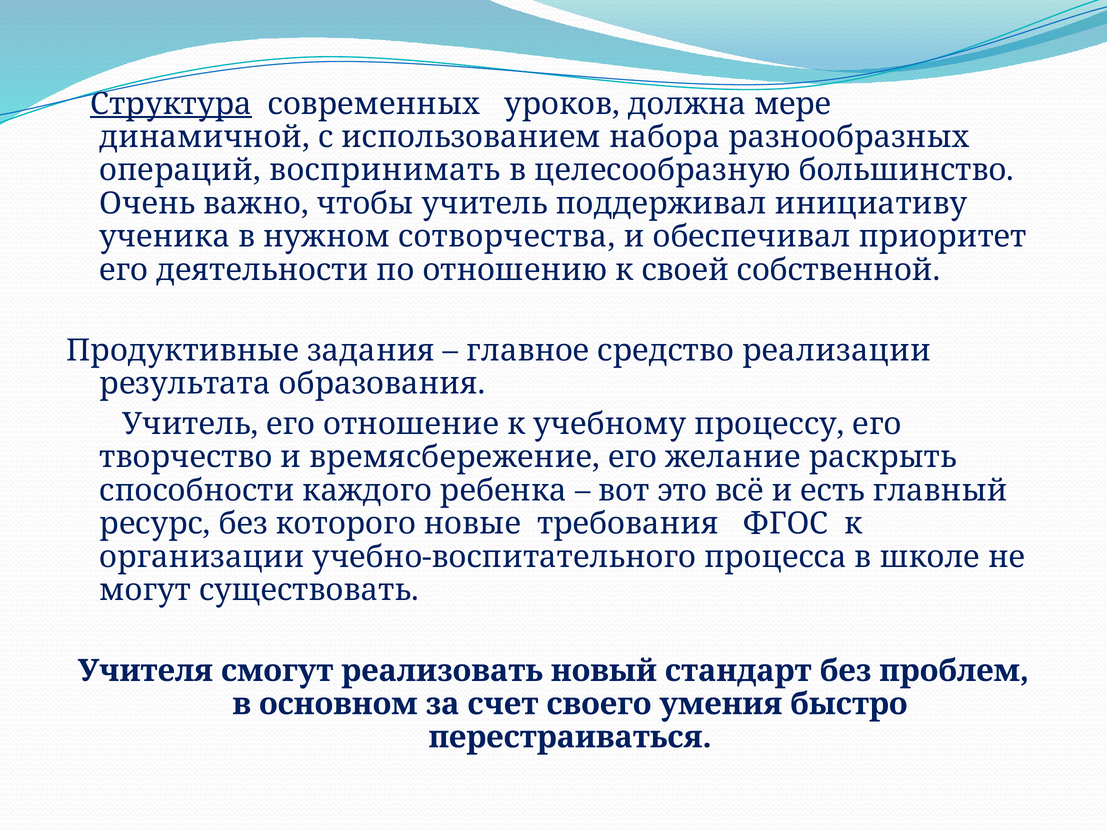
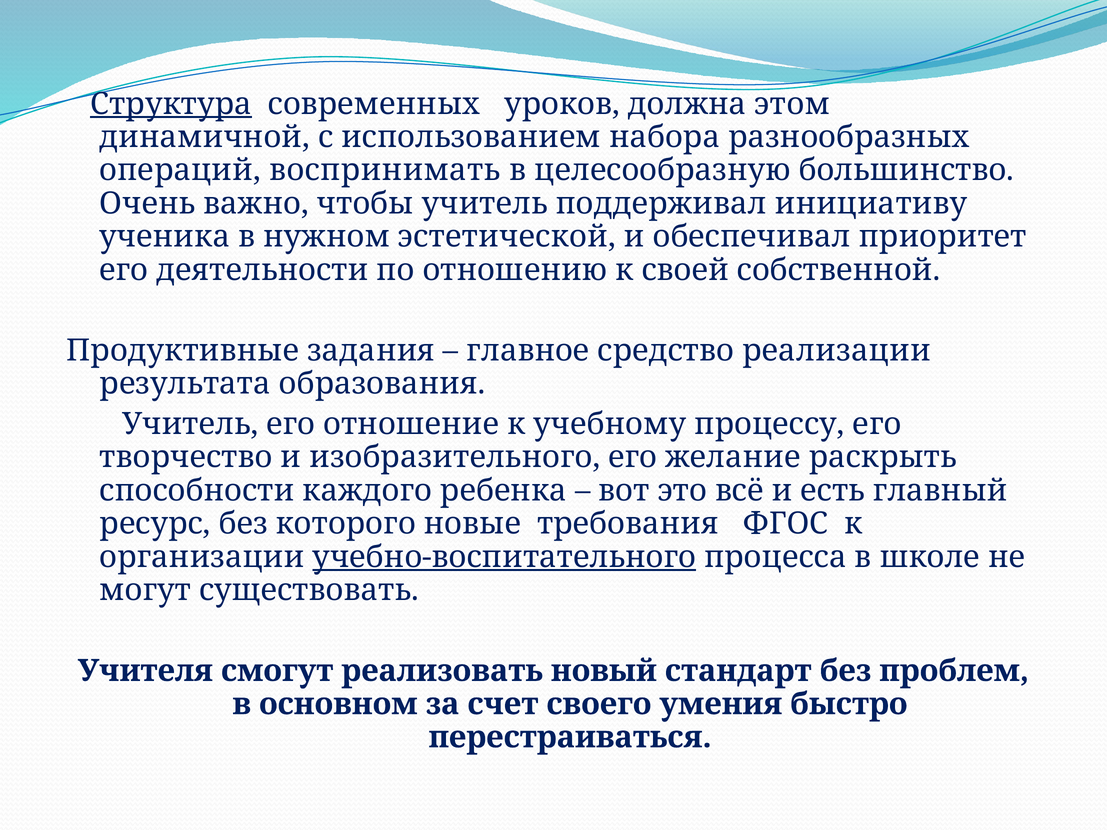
мере: мере -> этом (792, 104)
сотворчества: сотворчества -> эстетической (507, 237)
времясбережение: времясбережение -> изобразительного (455, 457)
учебно-воспитательного underline: none -> present (504, 557)
